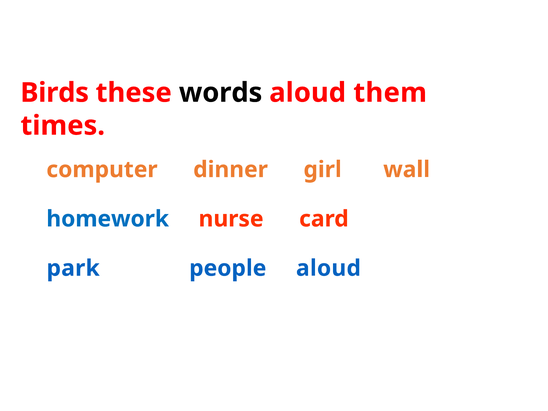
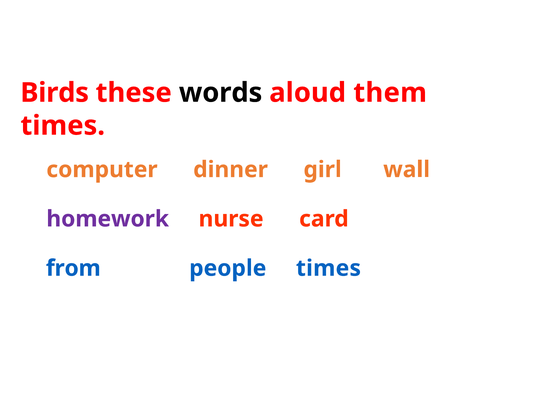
homework colour: blue -> purple (108, 219)
park: park -> from (73, 268)
people aloud: aloud -> times (328, 268)
